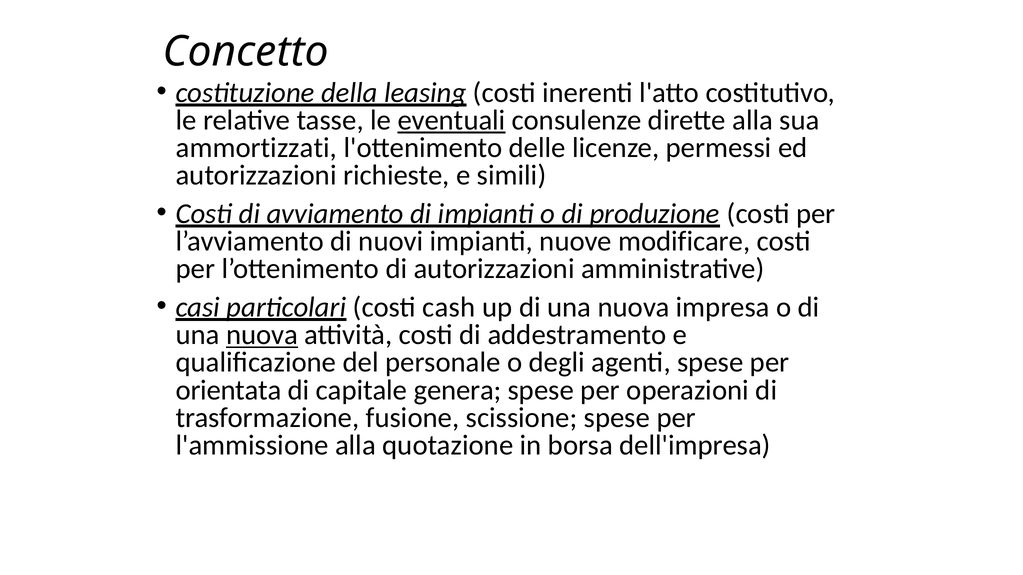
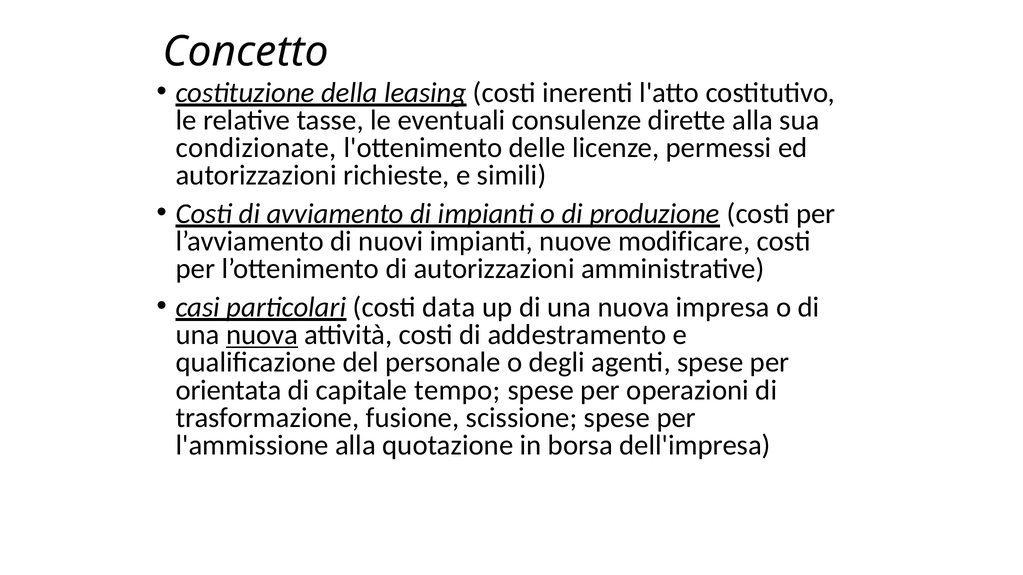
eventuali underline: present -> none (451, 120)
ammortizzati: ammortizzati -> condizionate (256, 148)
cash: cash -> data (449, 307)
genera: genera -> tempo (457, 390)
